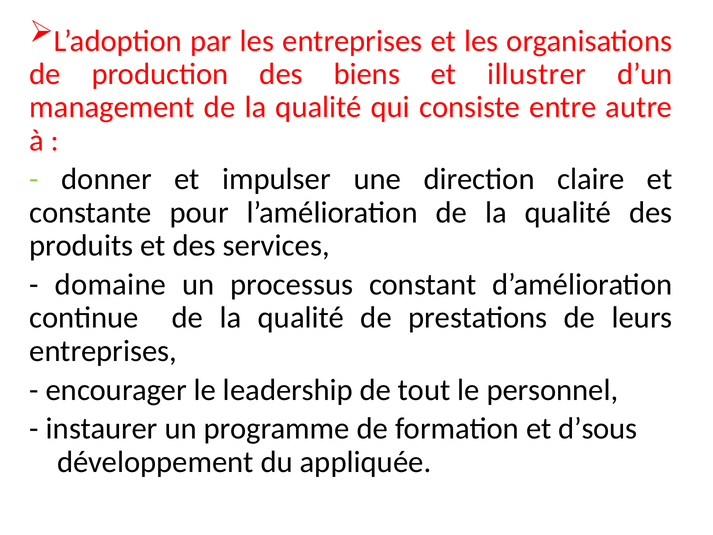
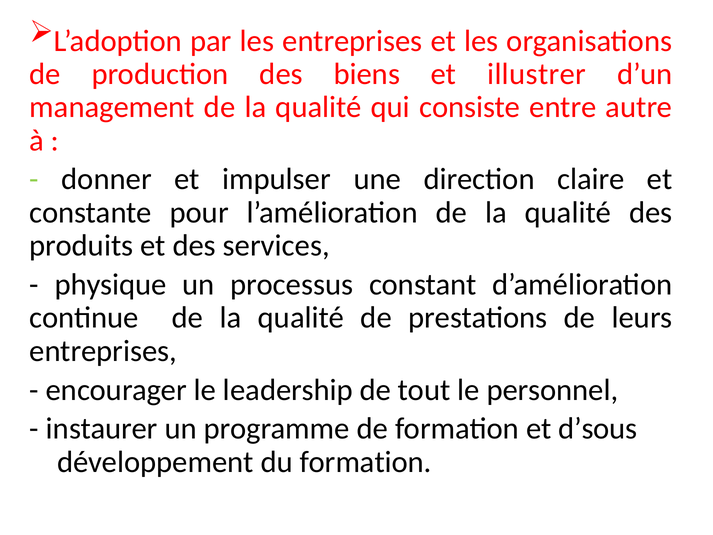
domaine: domaine -> physique (111, 284)
du appliquée: appliquée -> formation (366, 462)
